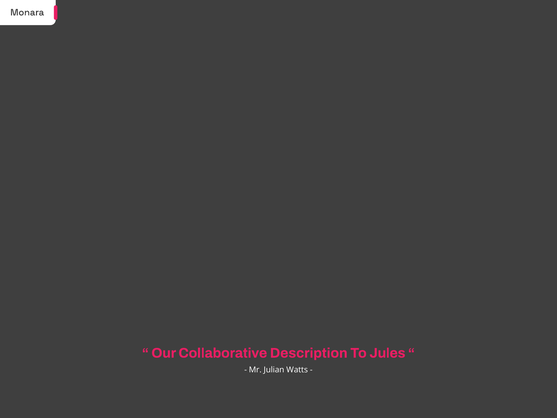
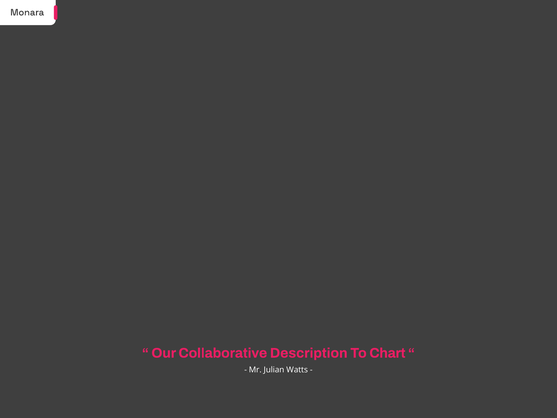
Jules: Jules -> Chart (387, 353)
